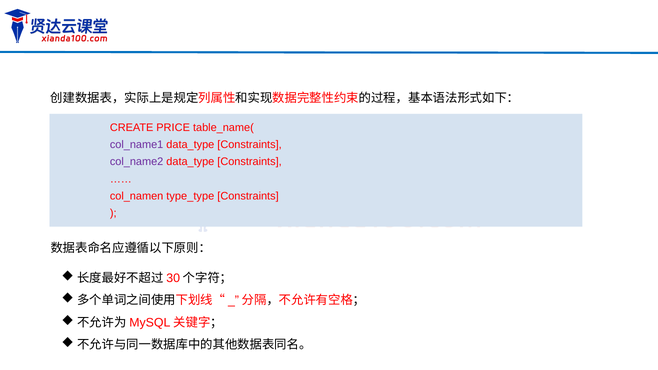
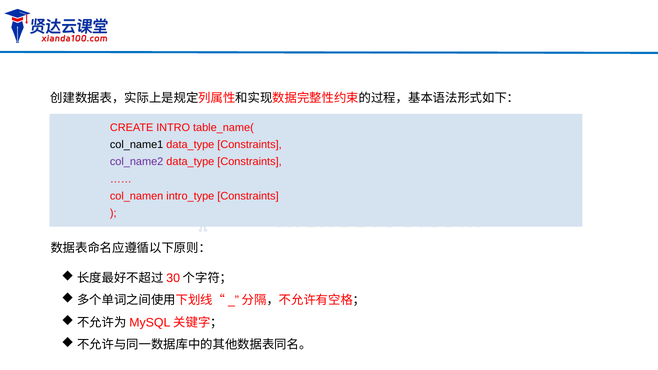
PRICE: PRICE -> INTRO (173, 128)
col_name1 colour: purple -> black (137, 145)
type_type: type_type -> intro_type (190, 196)
